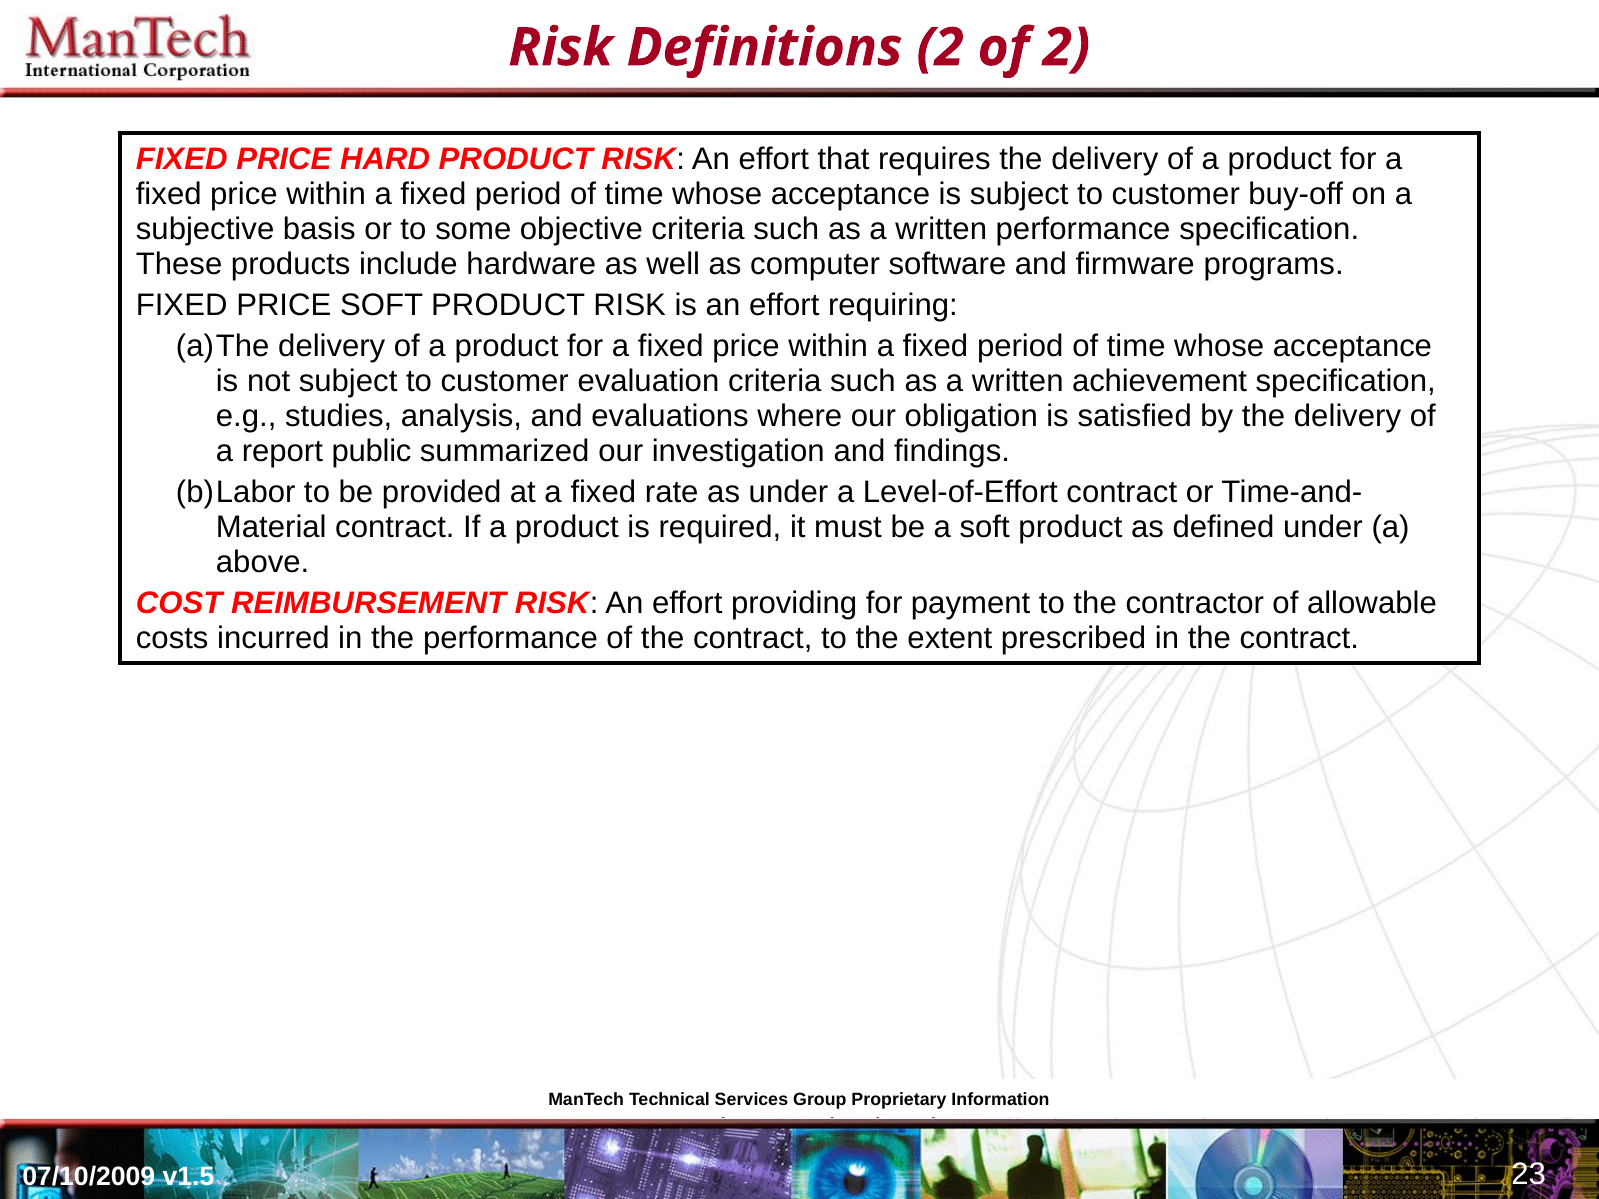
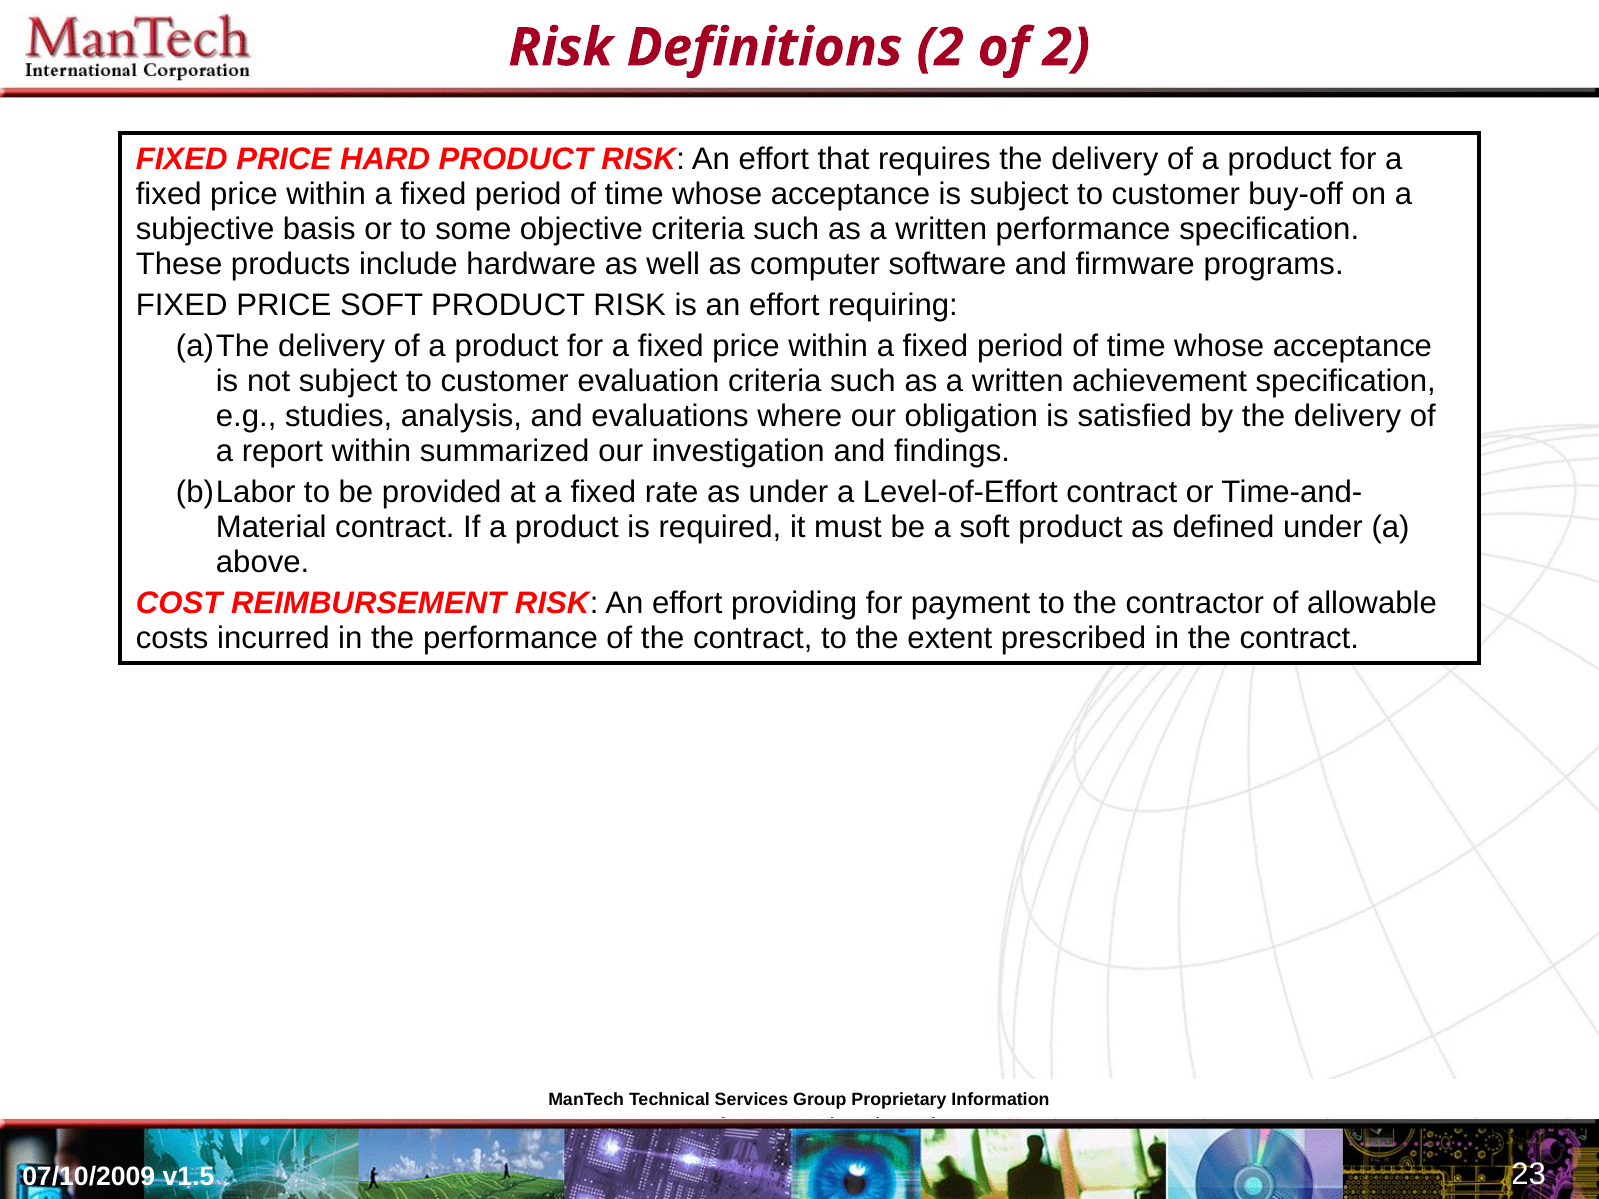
report public: public -> within (371, 451)
